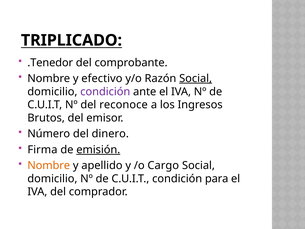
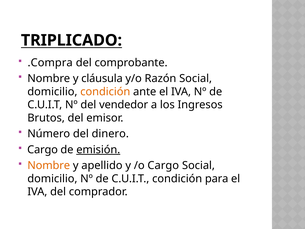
.Tenedor: .Tenedor -> .Compra (50, 63)
efectivo: efectivo -> cláusula (102, 78)
Social underline: present -> none (196, 78)
condición colour: purple -> orange (105, 92)
reconoce: reconoce -> vendedor (124, 105)
Firma: Firma -> Cargo (43, 149)
